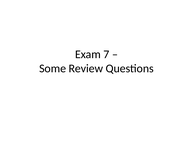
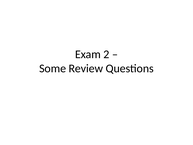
7: 7 -> 2 (106, 54)
